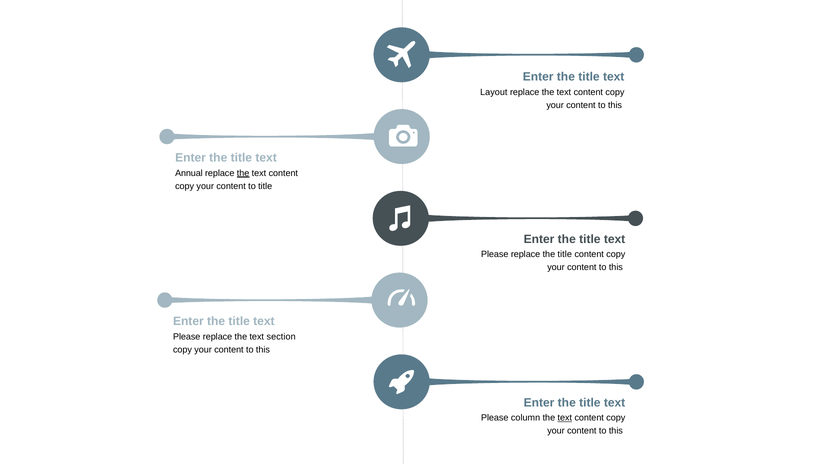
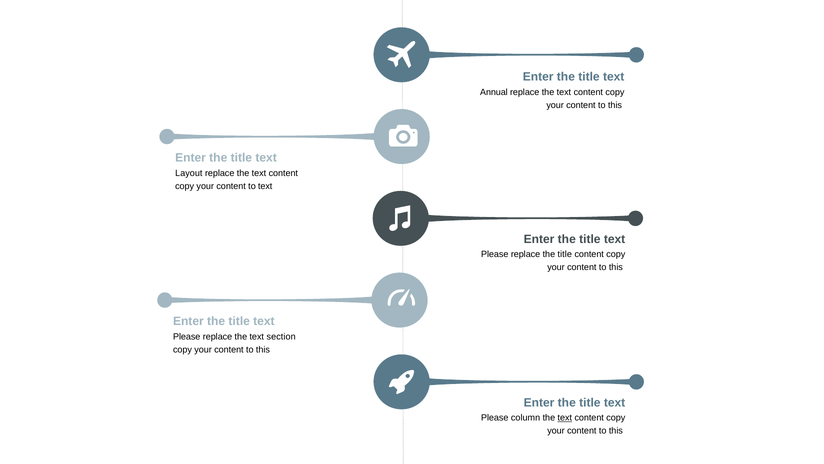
Layout: Layout -> Annual (494, 92)
Annual: Annual -> Layout (189, 173)
the underline: present -> none (243, 173)
to title: title -> text (265, 186)
